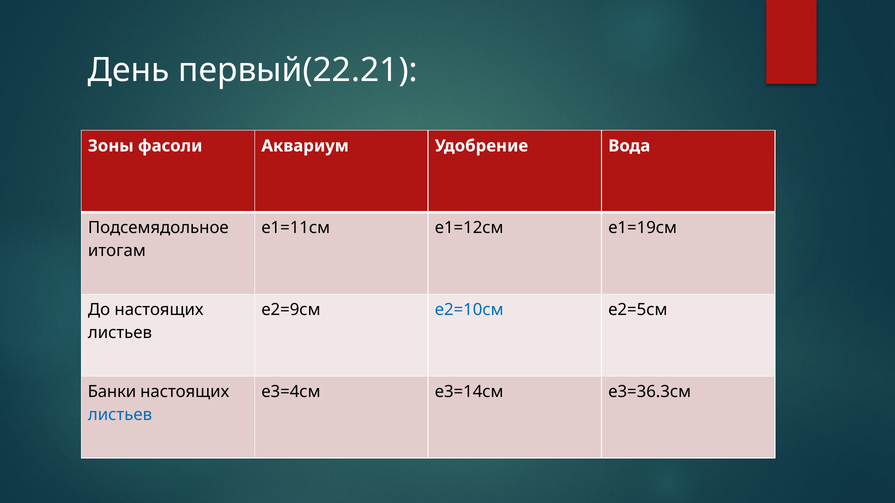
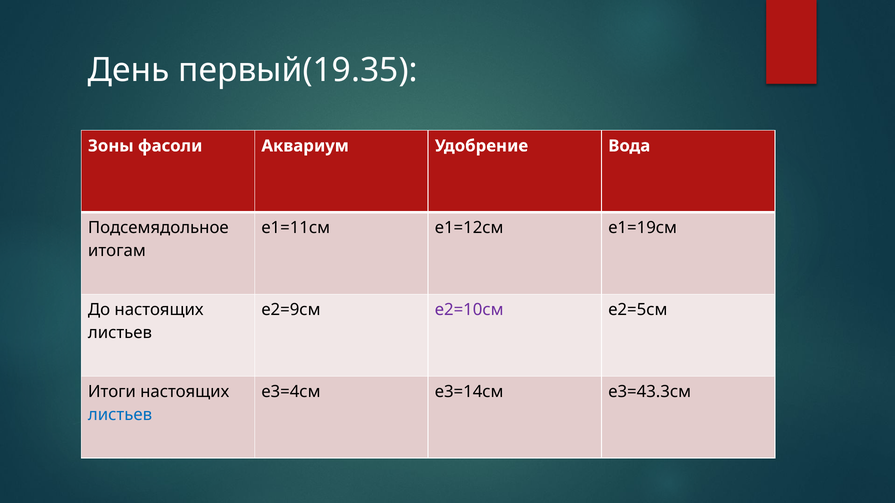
первый(22.21: первый(22.21 -> первый(19.35 (298, 70)
е2=10см colour: blue -> purple (469, 310)
Банки: Банки -> Итоги (112, 392)
е3=36.3см: е3=36.3см -> е3=43.3см (650, 392)
